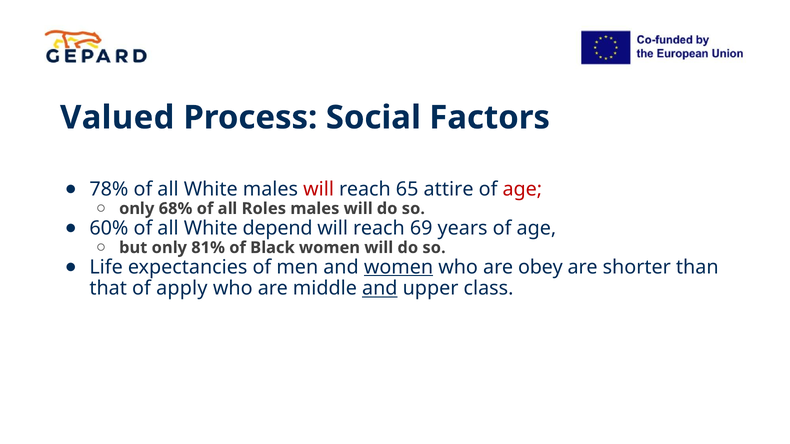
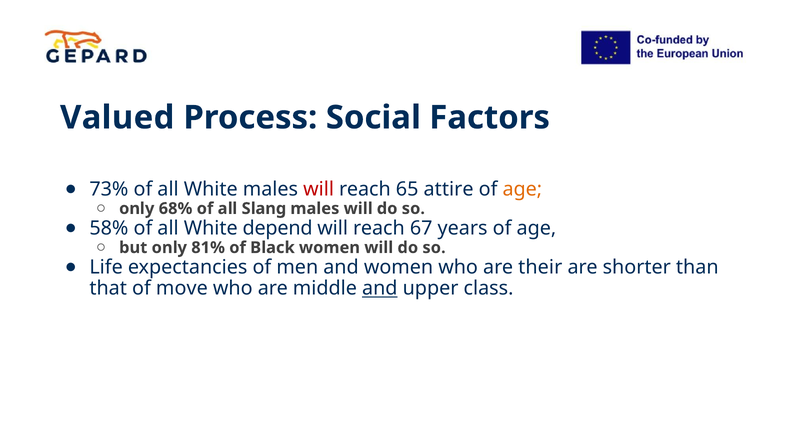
78%: 78% -> 73% (109, 189)
age colour: red -> orange (522, 189)
Roles: Roles -> Slang (264, 209)
60%: 60% -> 58% (109, 228)
69: 69 -> 67 (421, 228)
women underline: present -> none (399, 267)
obey: obey -> their (540, 267)
apply: apply -> move (182, 289)
